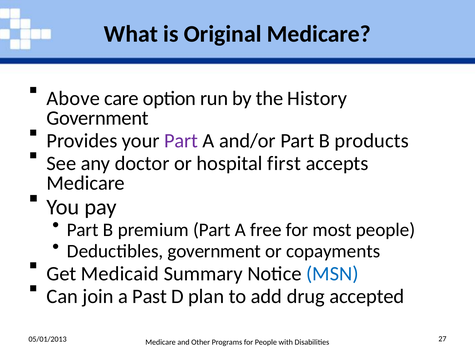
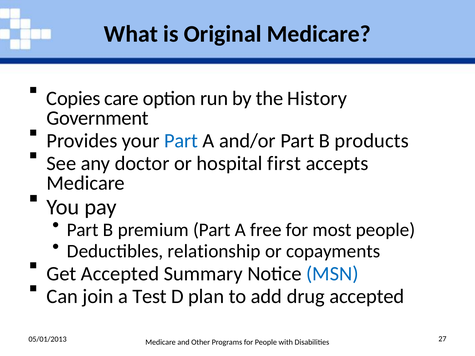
Above: Above -> Copies (73, 98)
Part colour: purple -> blue (181, 141)
Deductibles government: government -> relationship (214, 251)
Get Medicaid: Medicaid -> Accepted (120, 274)
Past: Past -> Test (150, 297)
